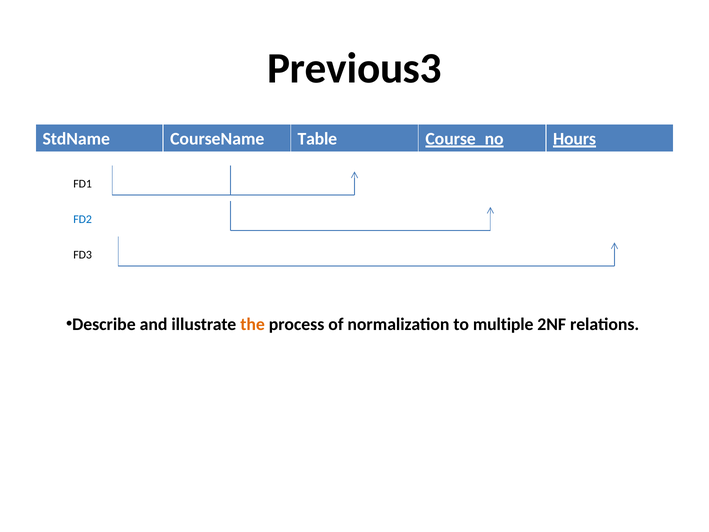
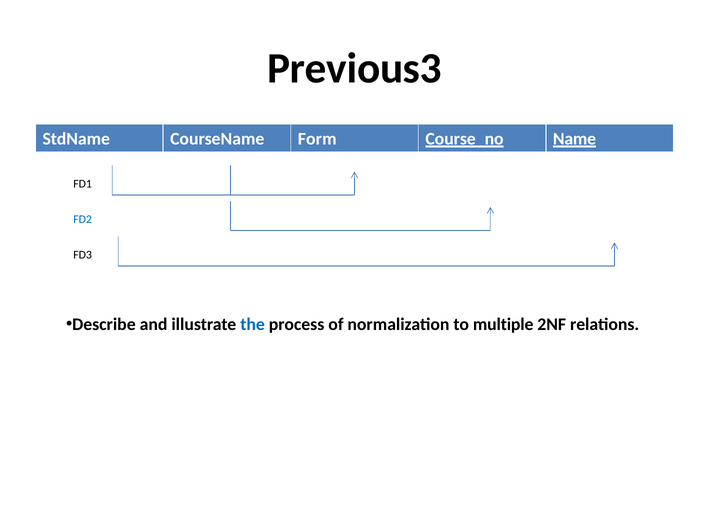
Table: Table -> Form (317, 139)
Hours: Hours -> Name (575, 139)
the colour: orange -> blue (253, 324)
